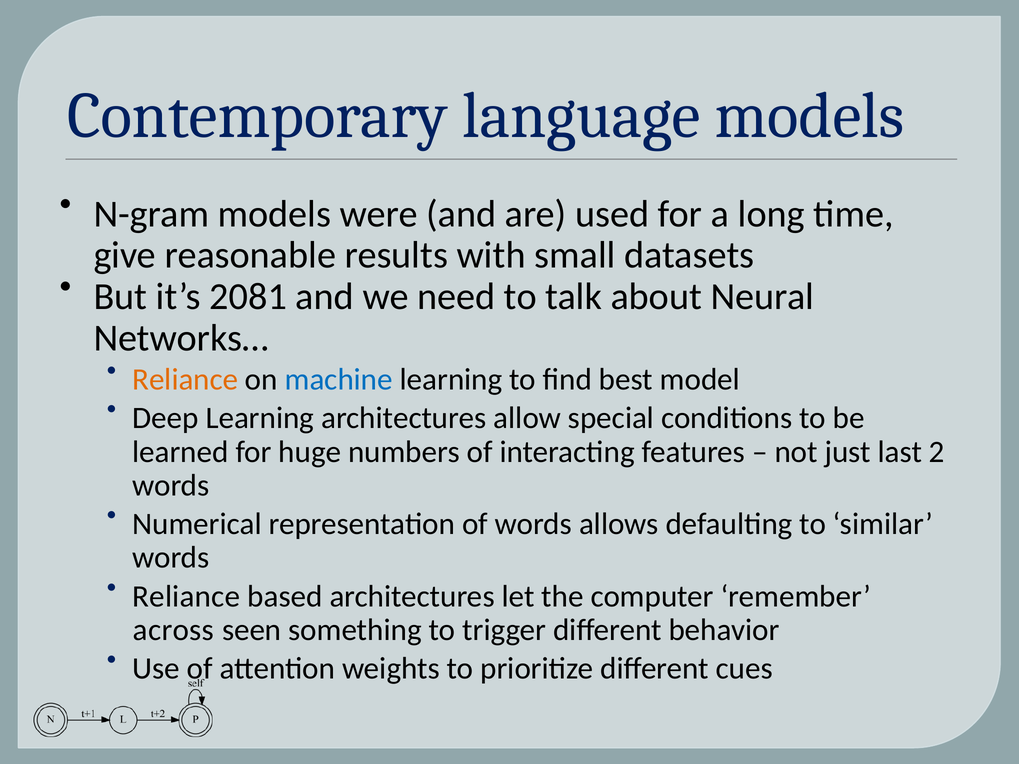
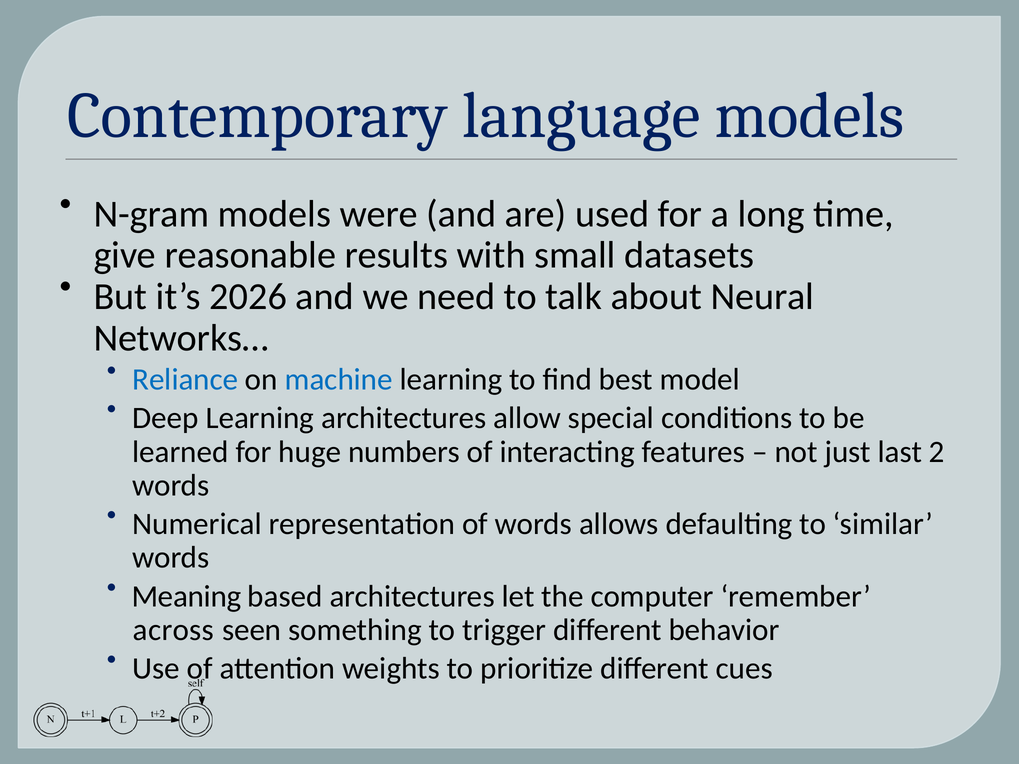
2081: 2081 -> 2026 (248, 297)
Reliance colour: orange -> blue (185, 380)
Reliance: Reliance -> Meaning (186, 597)
